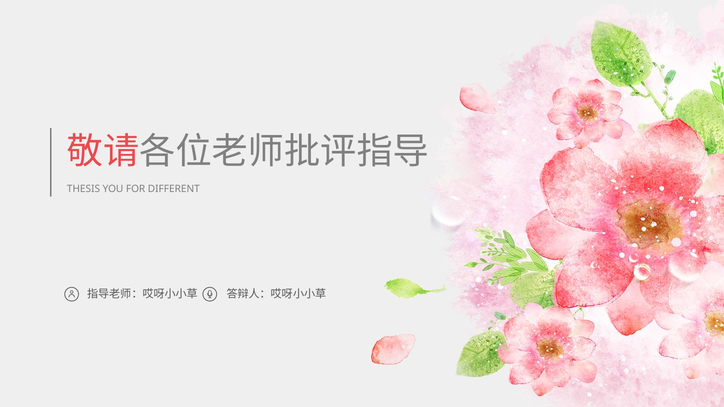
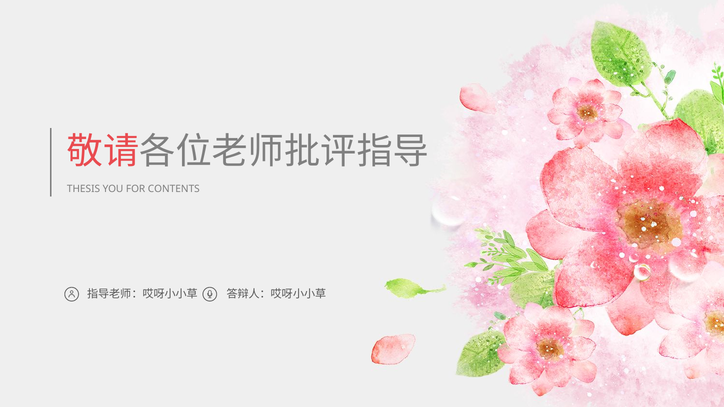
DIFFERENT: DIFFERENT -> CONTENTS (174, 189)
